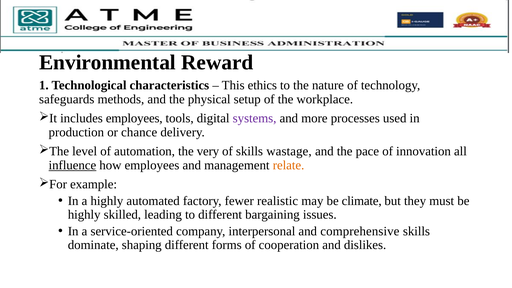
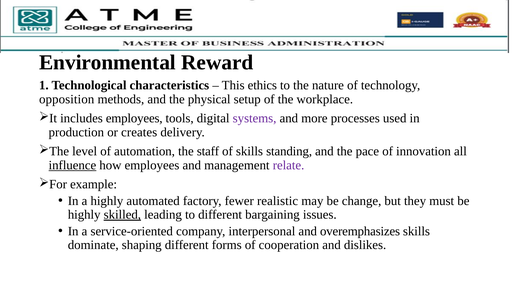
safeguards: safeguards -> opposition (67, 99)
chance: chance -> creates (139, 132)
very: very -> staff (208, 151)
wastage: wastage -> standing (289, 151)
relate colour: orange -> purple (289, 165)
climate: climate -> change (362, 201)
skilled underline: none -> present (122, 215)
comprehensive: comprehensive -> overemphasizes (360, 231)
